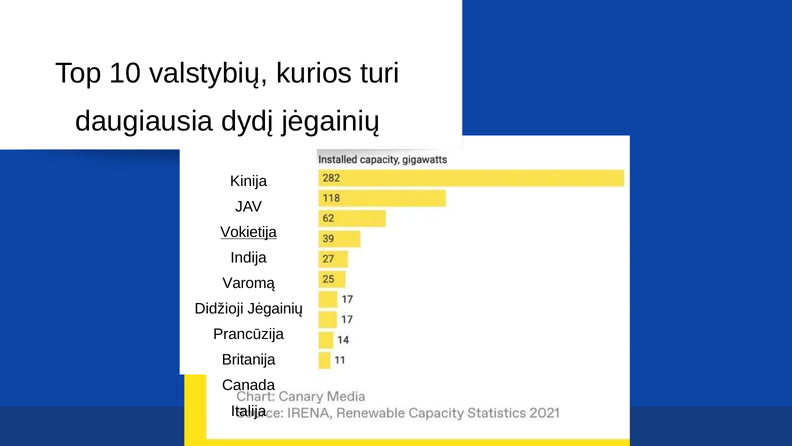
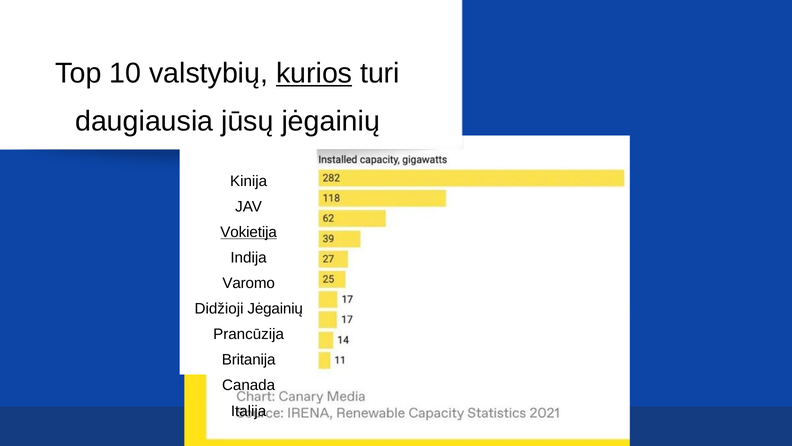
kurios underline: none -> present (314, 73)
dydį: dydį -> jūsų (247, 121)
Varomą: Varomą -> Varomo (249, 283)
